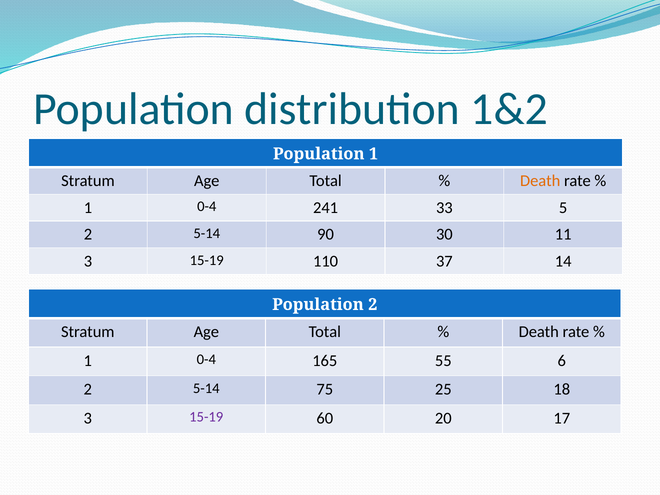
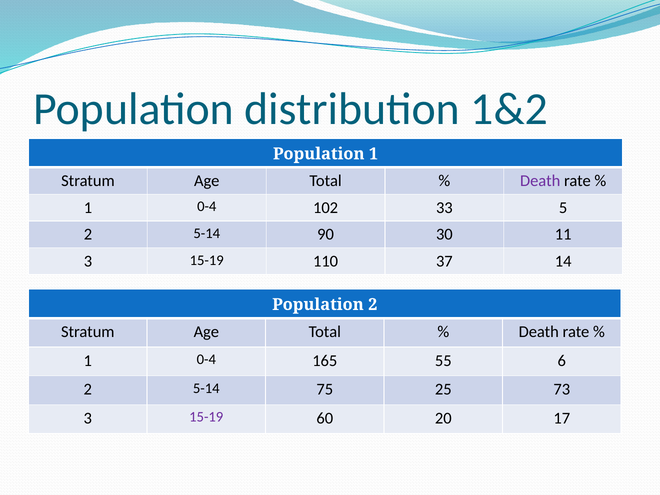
Death colour: orange -> purple (540, 181)
241: 241 -> 102 (326, 208)
18: 18 -> 73 (562, 389)
